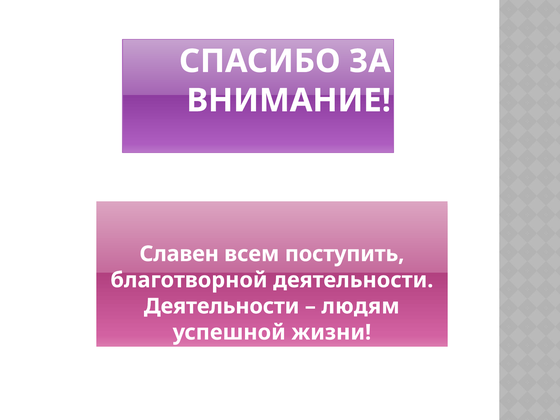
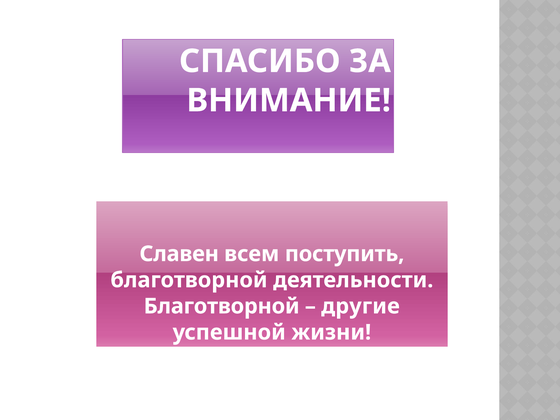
Деятельности: Деятельности -> Благотворной (222, 306)
людям: людям -> другие (361, 306)
